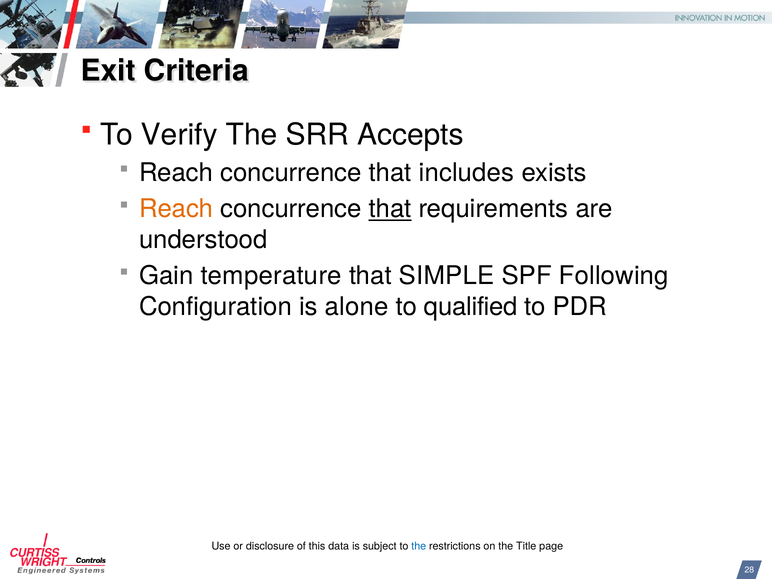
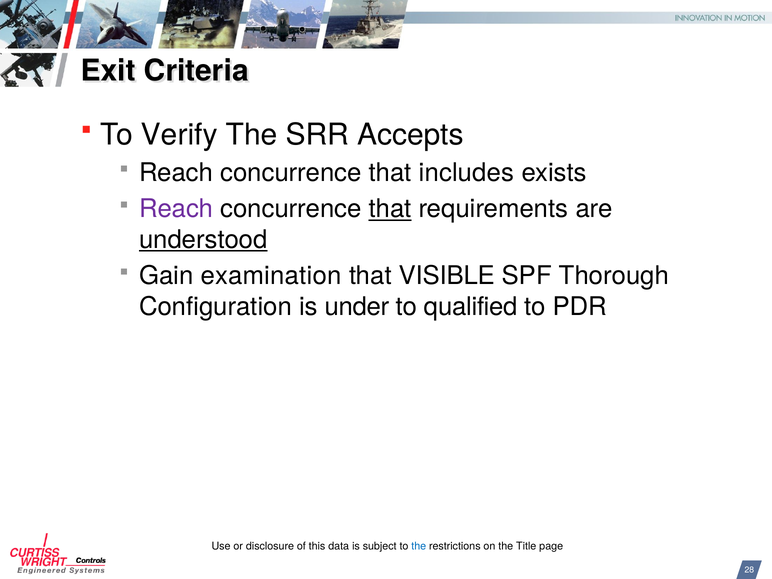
Reach colour: orange -> purple (176, 209)
understood underline: none -> present (203, 240)
temperature: temperature -> examination (271, 276)
SIMPLE: SIMPLE -> VISIBLE (447, 276)
Following: Following -> Thorough (614, 276)
alone: alone -> under (357, 307)
